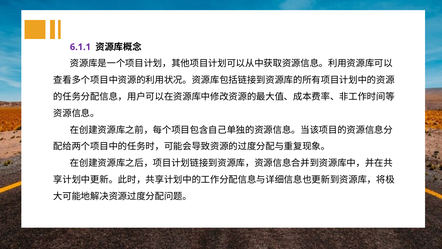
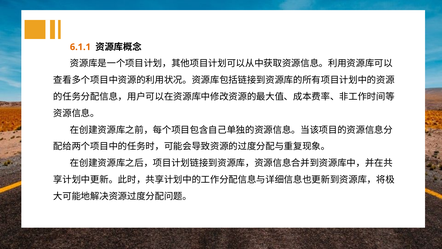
6.1.1 colour: purple -> orange (80, 47)
